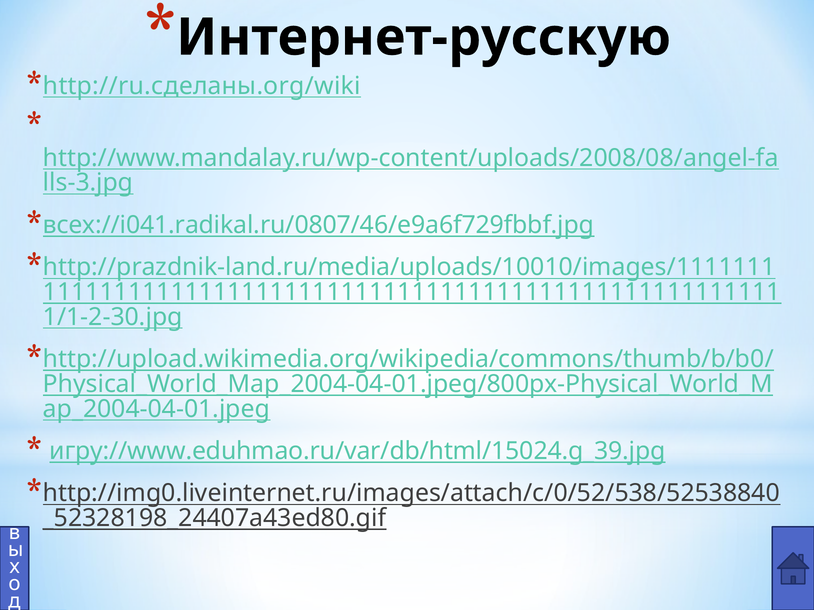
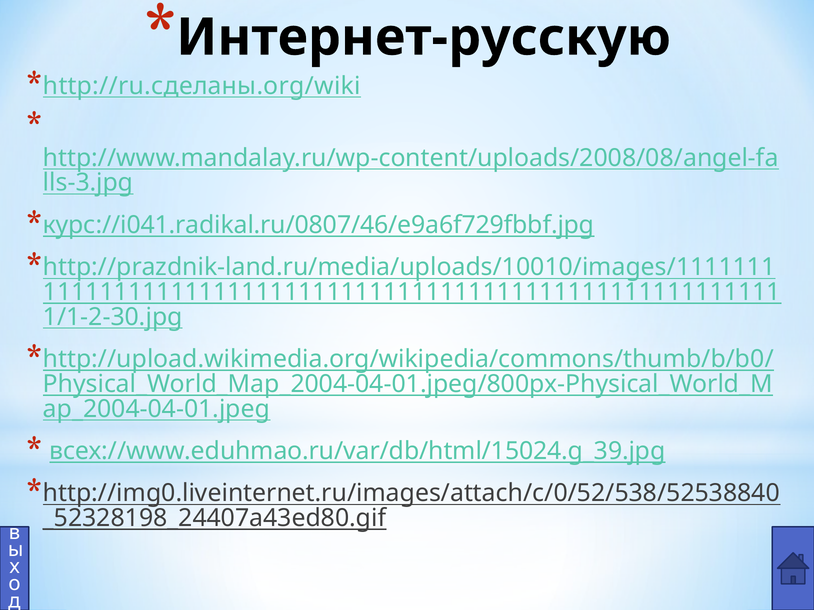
всех://i041.radikal.ru/0807/46/e9a6f729fbbf.jpg: всех://i041.radikal.ru/0807/46/e9a6f729fbbf.jpg -> курс://i041.radikal.ru/0807/46/e9a6f729fbbf.jpg (319, 225)
игру://www.eduhmao.ru/var/db/html/15024.g_39.jpg: игру://www.eduhmao.ru/var/db/html/15024.g_39.jpg -> всех://www.eduhmao.ru/var/db/html/15024.g_39.jpg (357, 451)
